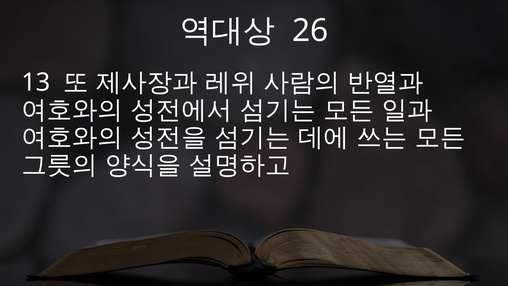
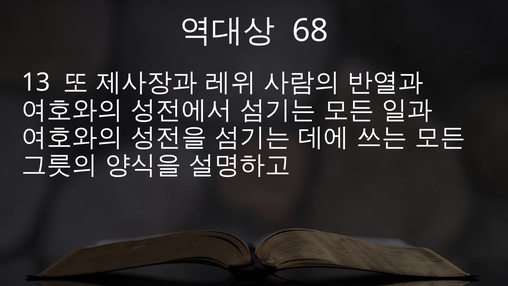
26: 26 -> 68 (310, 31)
